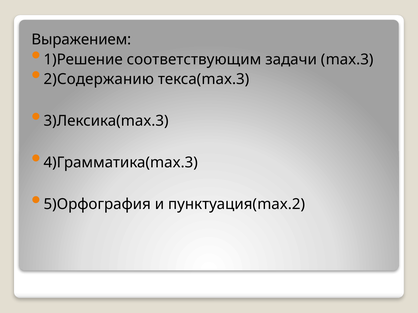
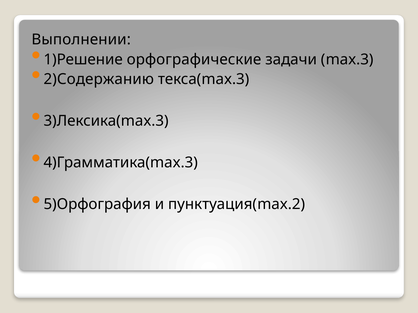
Выражением: Выражением -> Выполнении (81, 40)
соответствующим: соответствующим -> орфографические (194, 59)
